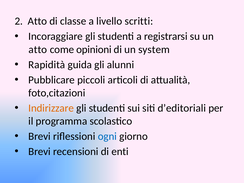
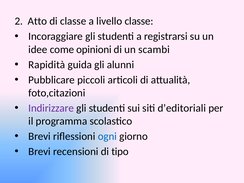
livello scritti: scritti -> classe (139, 21)
atto: atto -> idee (38, 49)
system: system -> scambi (154, 49)
Indirizzare colour: orange -> purple (51, 108)
enti: enti -> tipo (120, 151)
